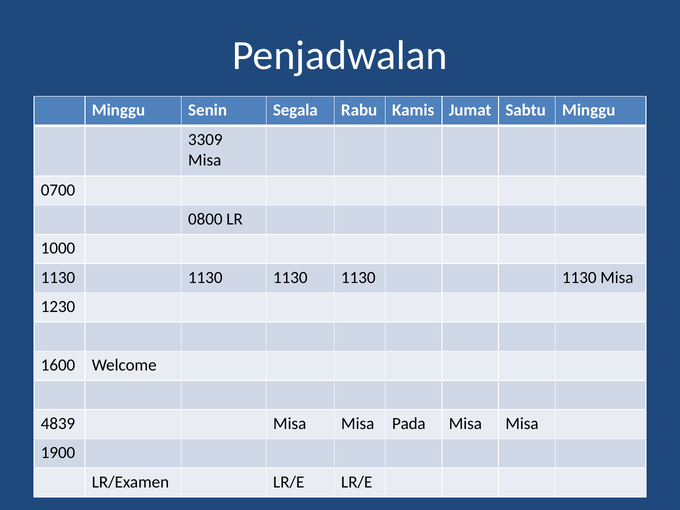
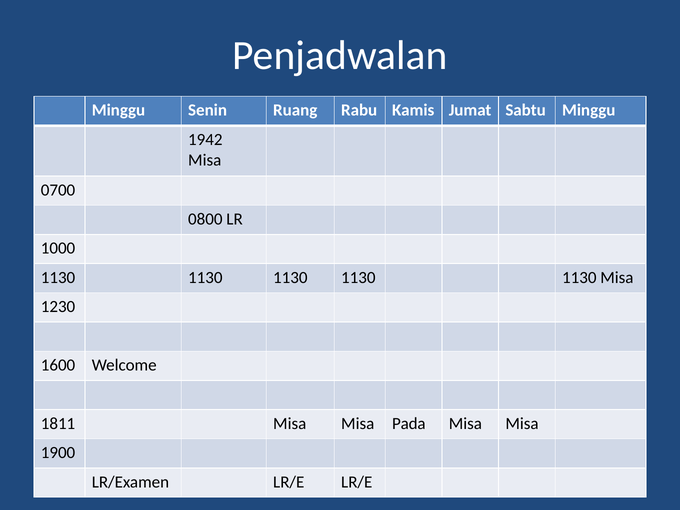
Segala: Segala -> Ruang (295, 110)
3309: 3309 -> 1942 (205, 140)
4839: 4839 -> 1811 (58, 424)
